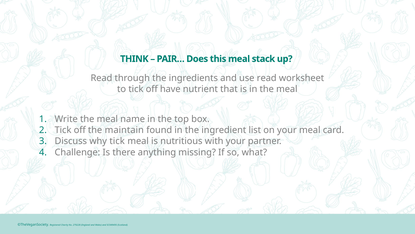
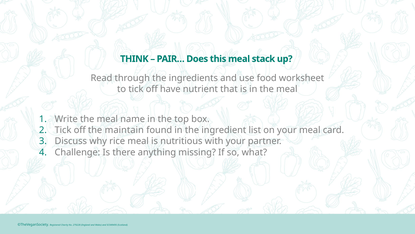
use read: read -> food (267, 78)
why tick: tick -> rice (117, 141)
